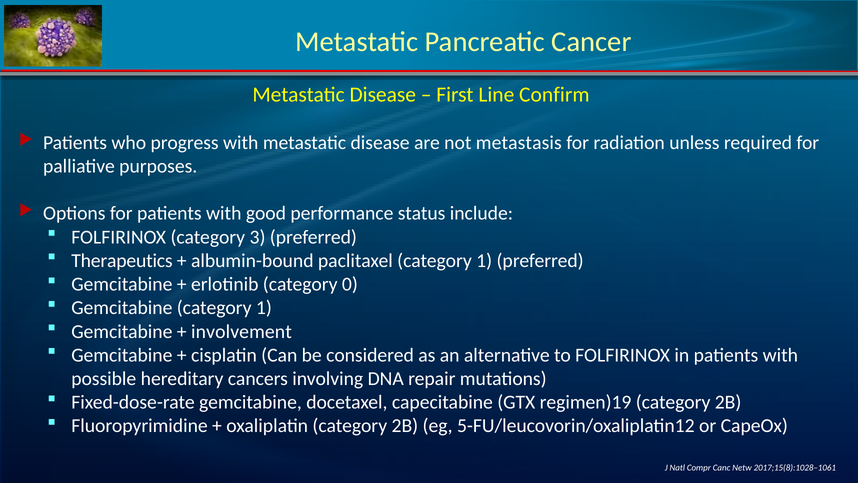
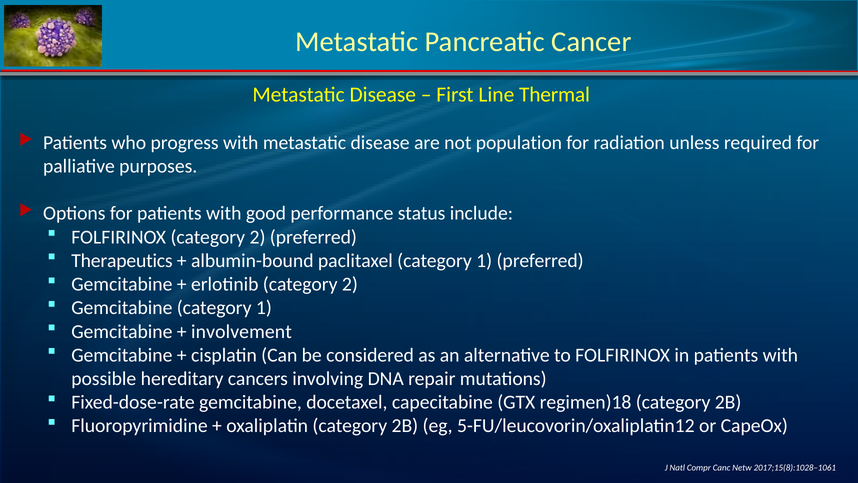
Confirm: Confirm -> Thermal (554, 94)
metastasis: metastasis -> population (519, 143)
FOLFIRINOX category 3: 3 -> 2 (258, 237)
erlotinib category 0: 0 -> 2 (350, 284)
regimen)19: regimen)19 -> regimen)18 (586, 402)
